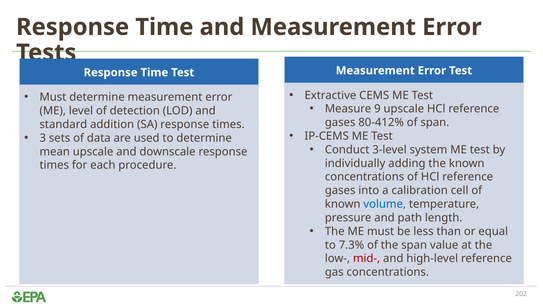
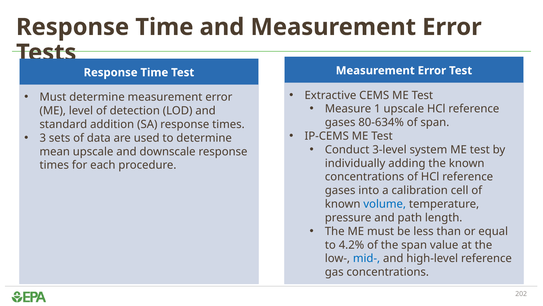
9: 9 -> 1 (377, 109)
80-412%: 80-412% -> 80-634% (381, 122)
7.3%: 7.3% -> 4.2% (351, 244)
mid- colour: red -> blue (367, 258)
